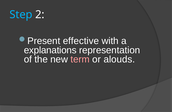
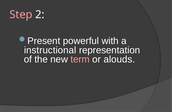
Step colour: light blue -> pink (21, 15)
effective: effective -> powerful (81, 41)
explanations: explanations -> instructional (50, 50)
